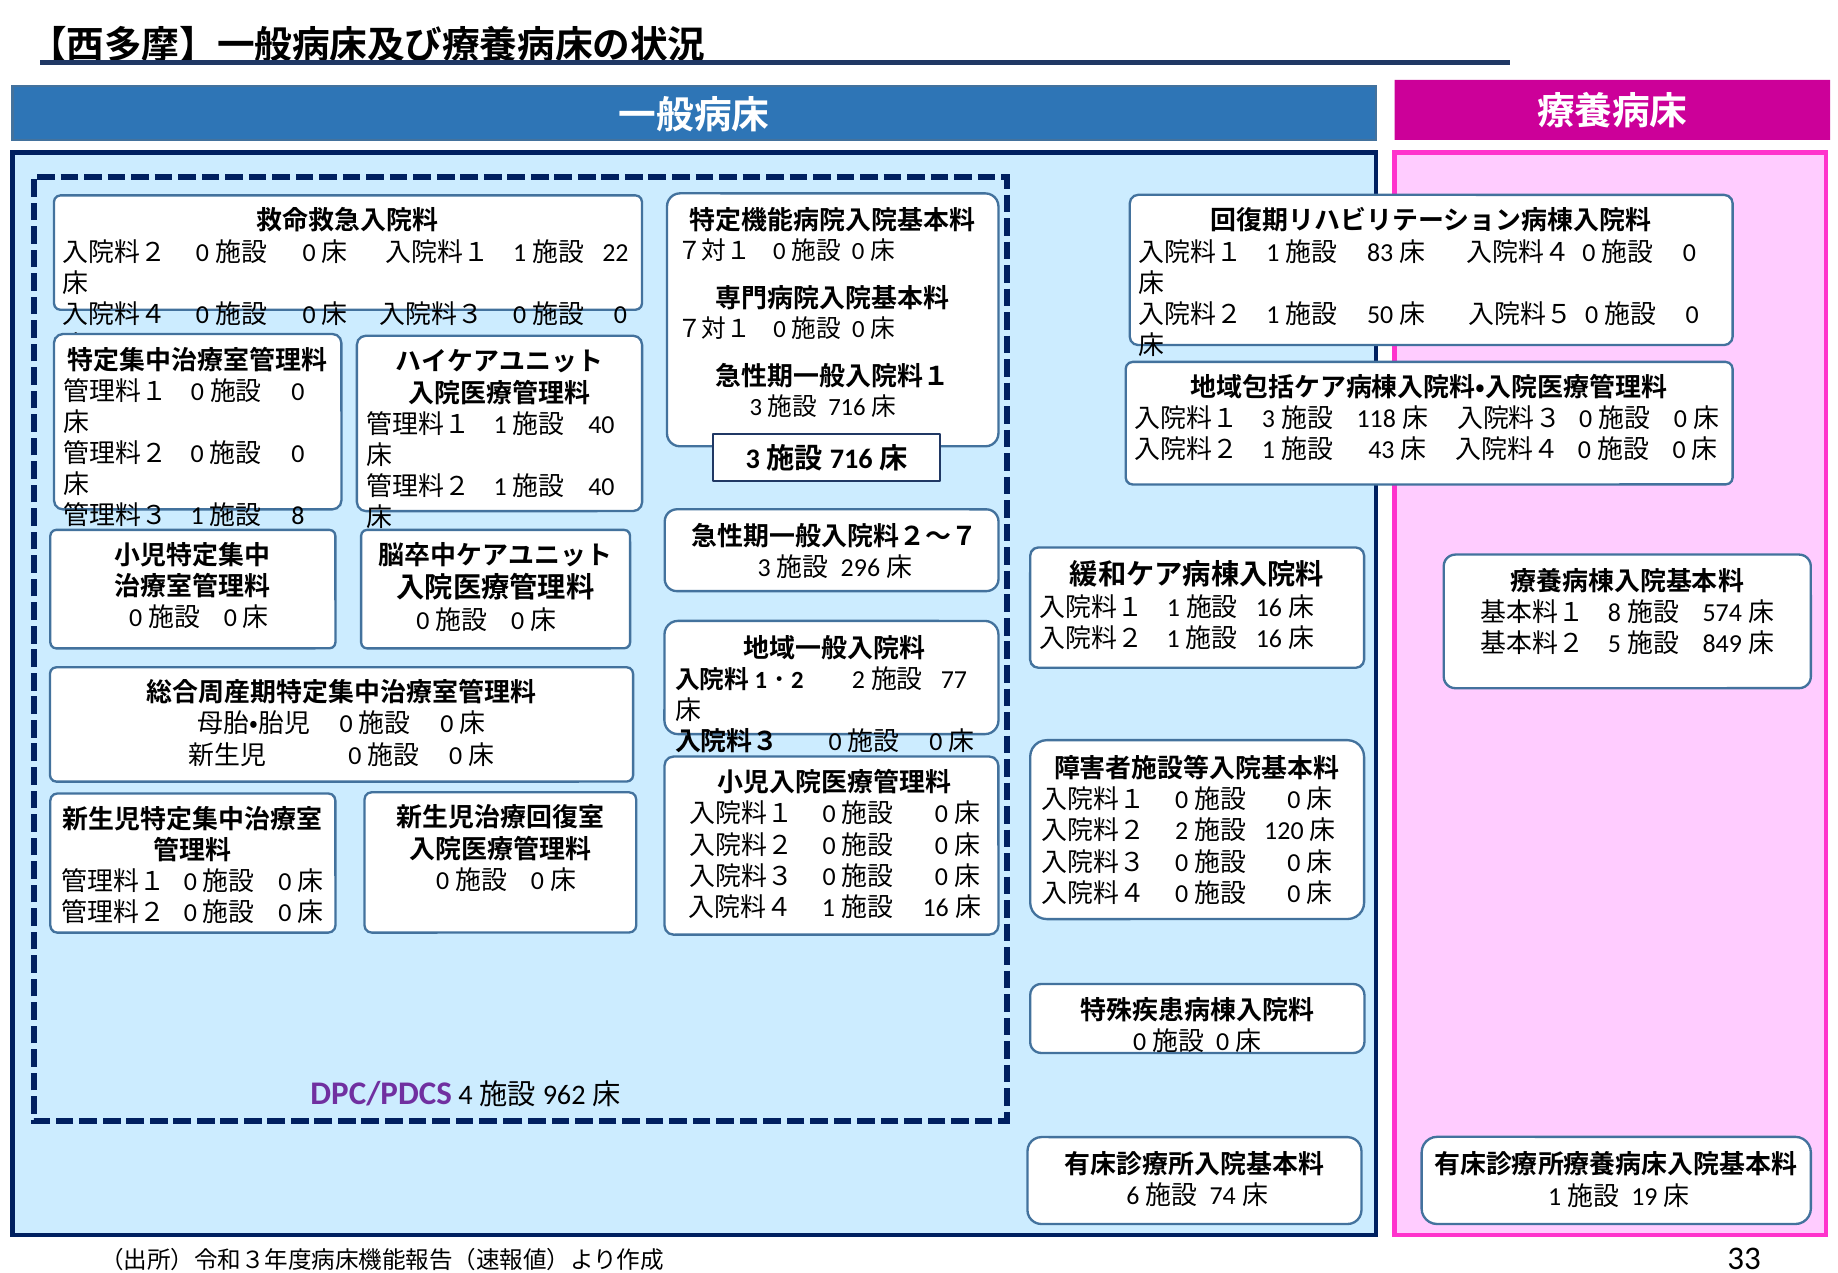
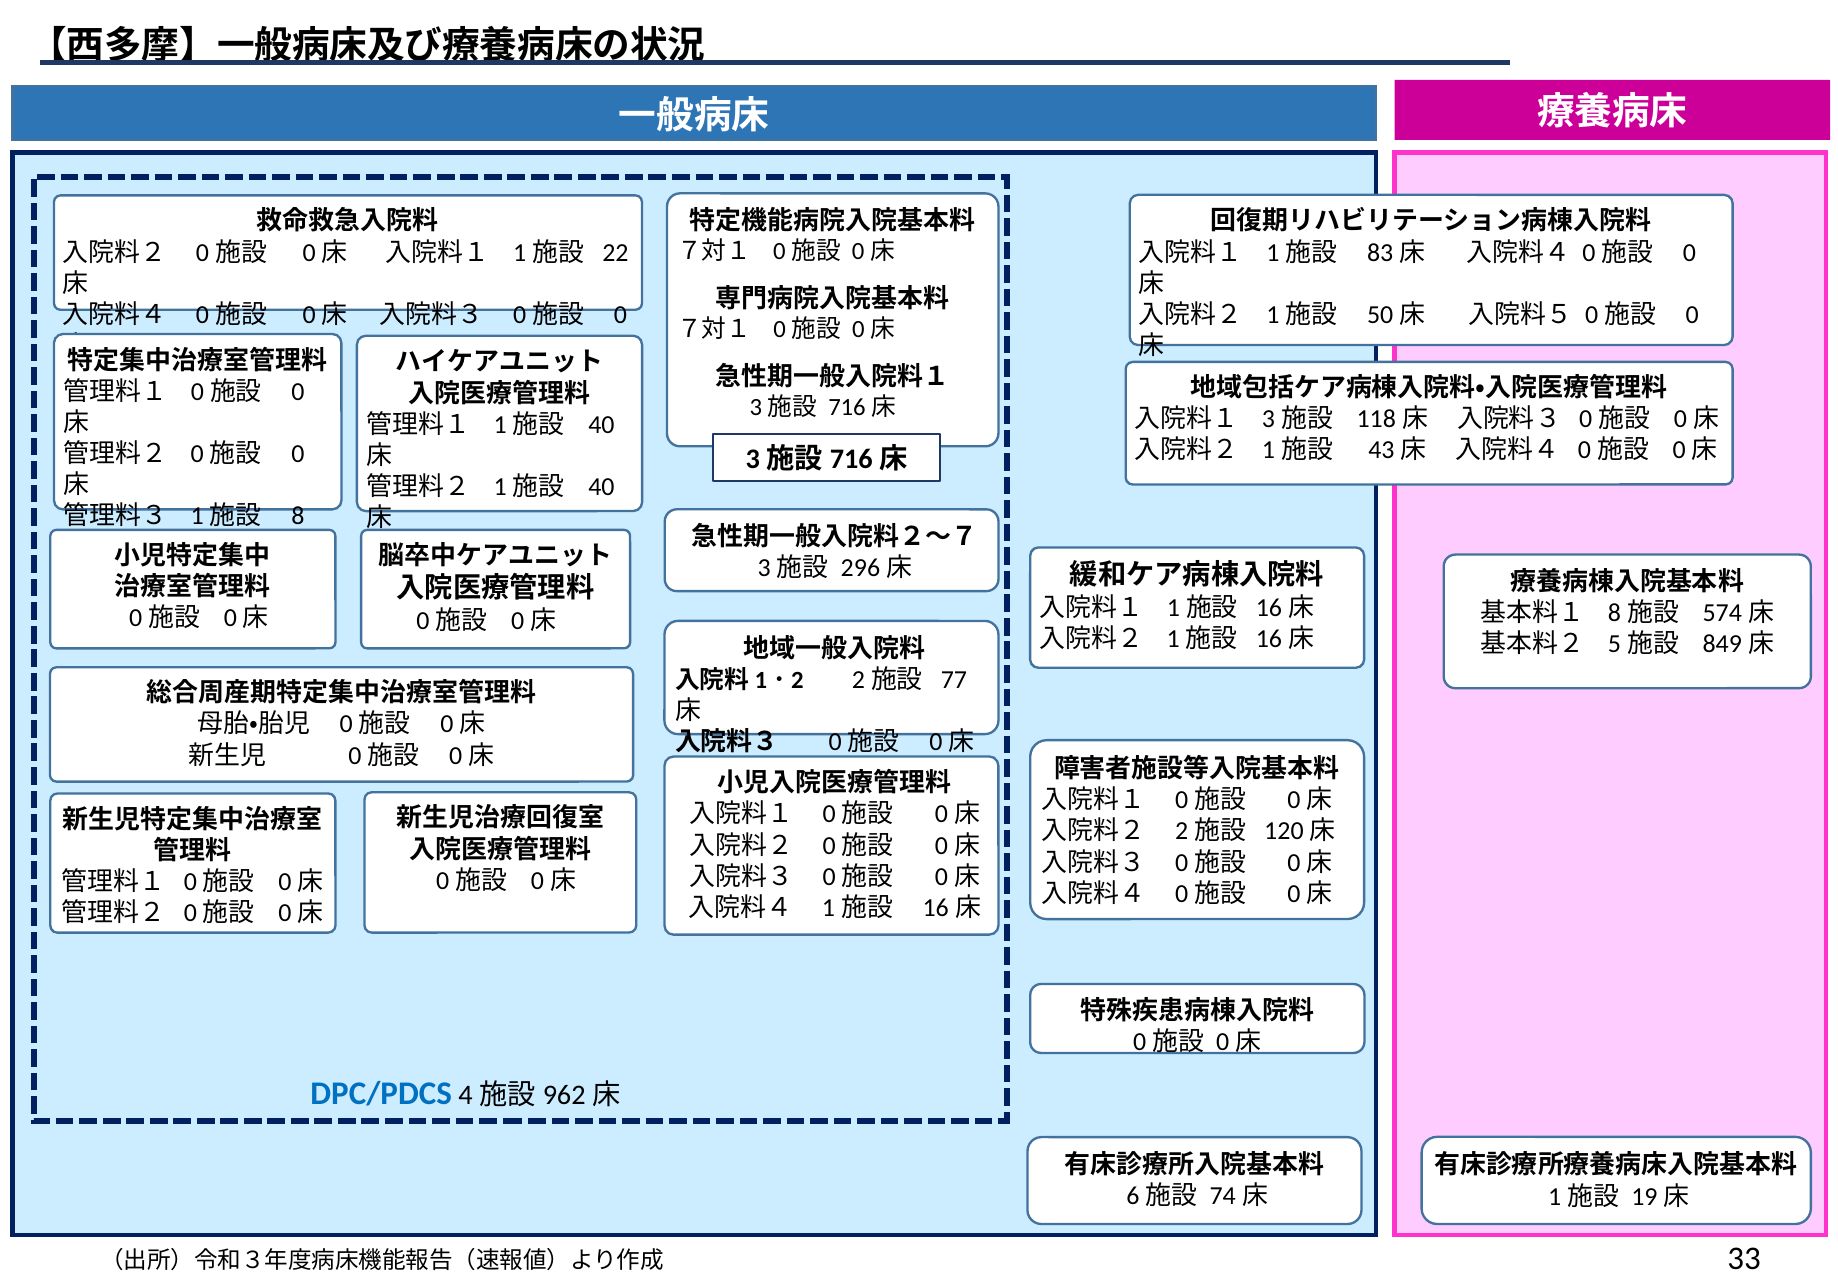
DPC/PDCS colour: purple -> blue (381, 1093)
